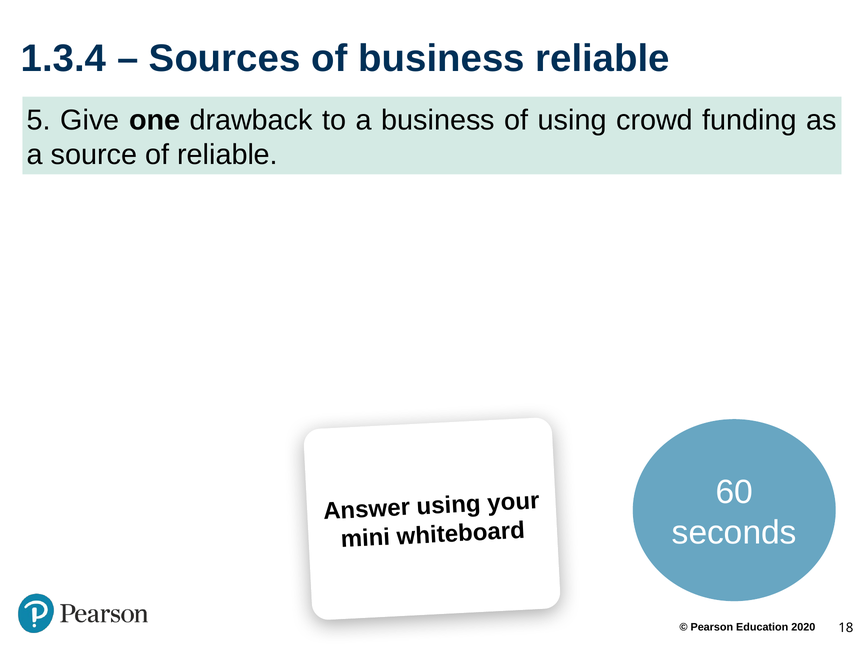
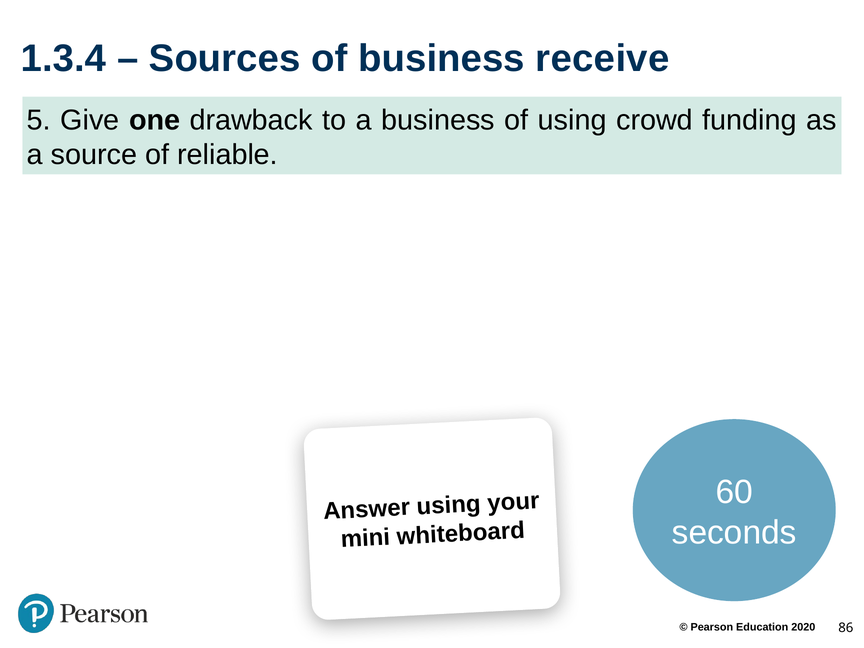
business reliable: reliable -> receive (602, 58)
18: 18 -> 86 (846, 628)
